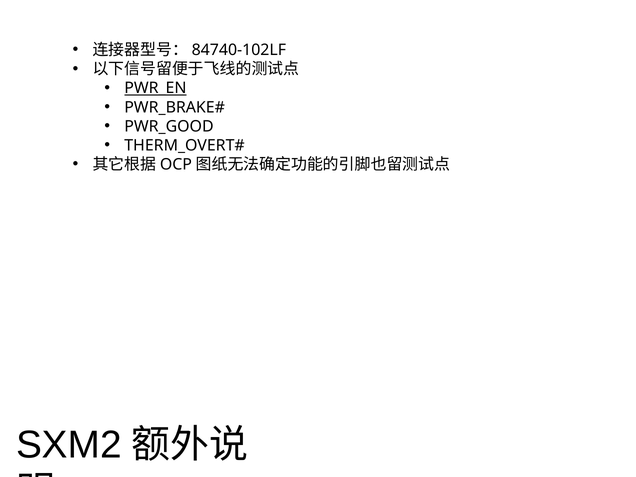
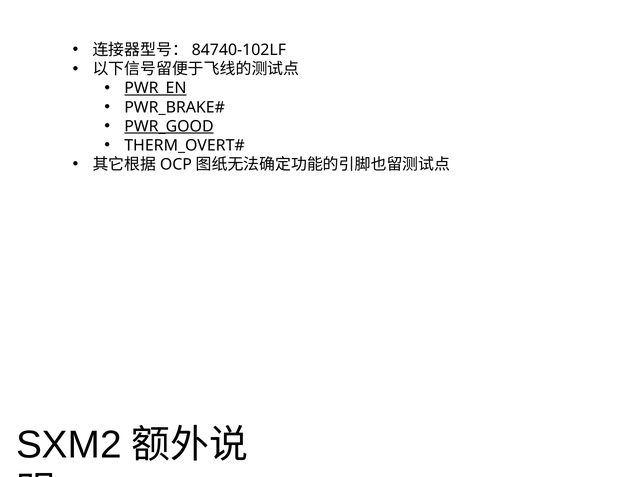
PWR_GOOD underline: none -> present (169, 126)
